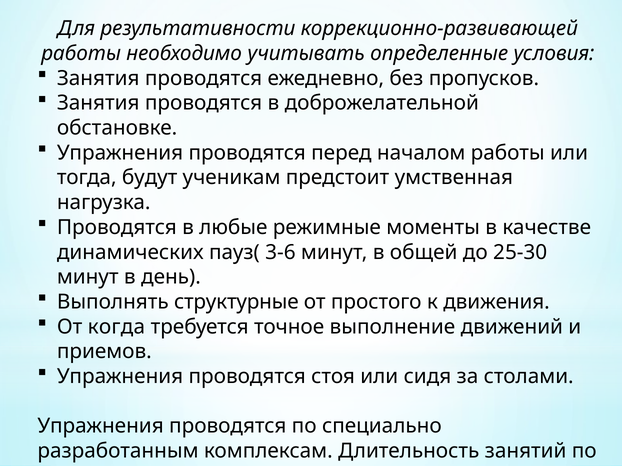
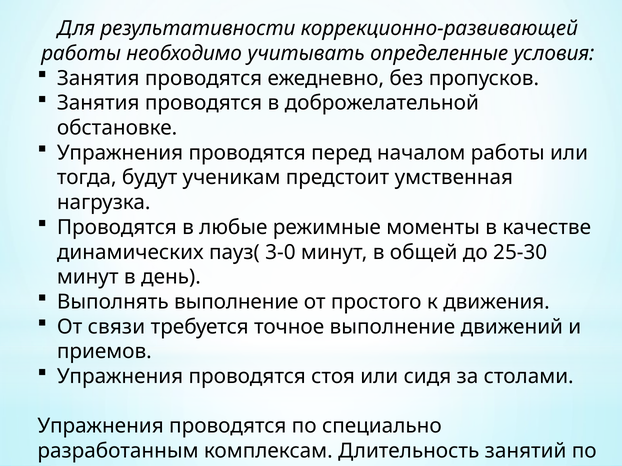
3-6: 3-6 -> 3-0 (280, 252)
Выполнять структурные: структурные -> выполнение (236, 302)
когда: когда -> связи (116, 327)
